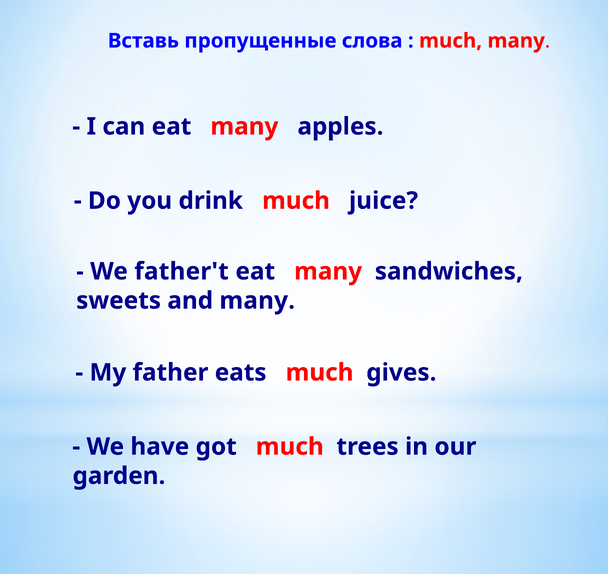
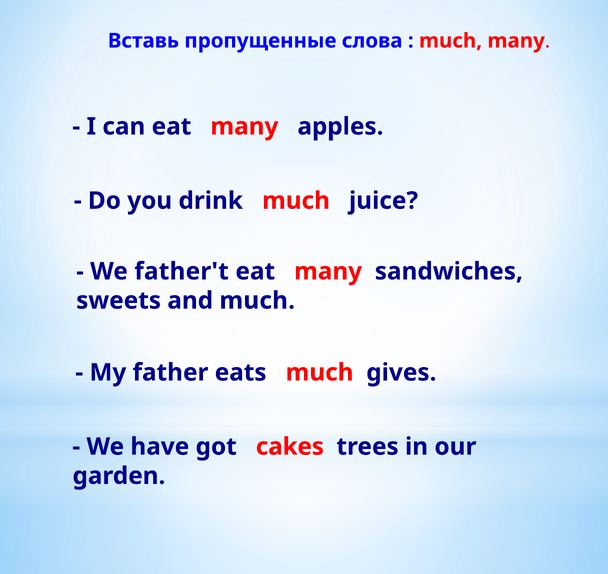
and many: many -> much (257, 301)
got much: much -> cakes (290, 447)
